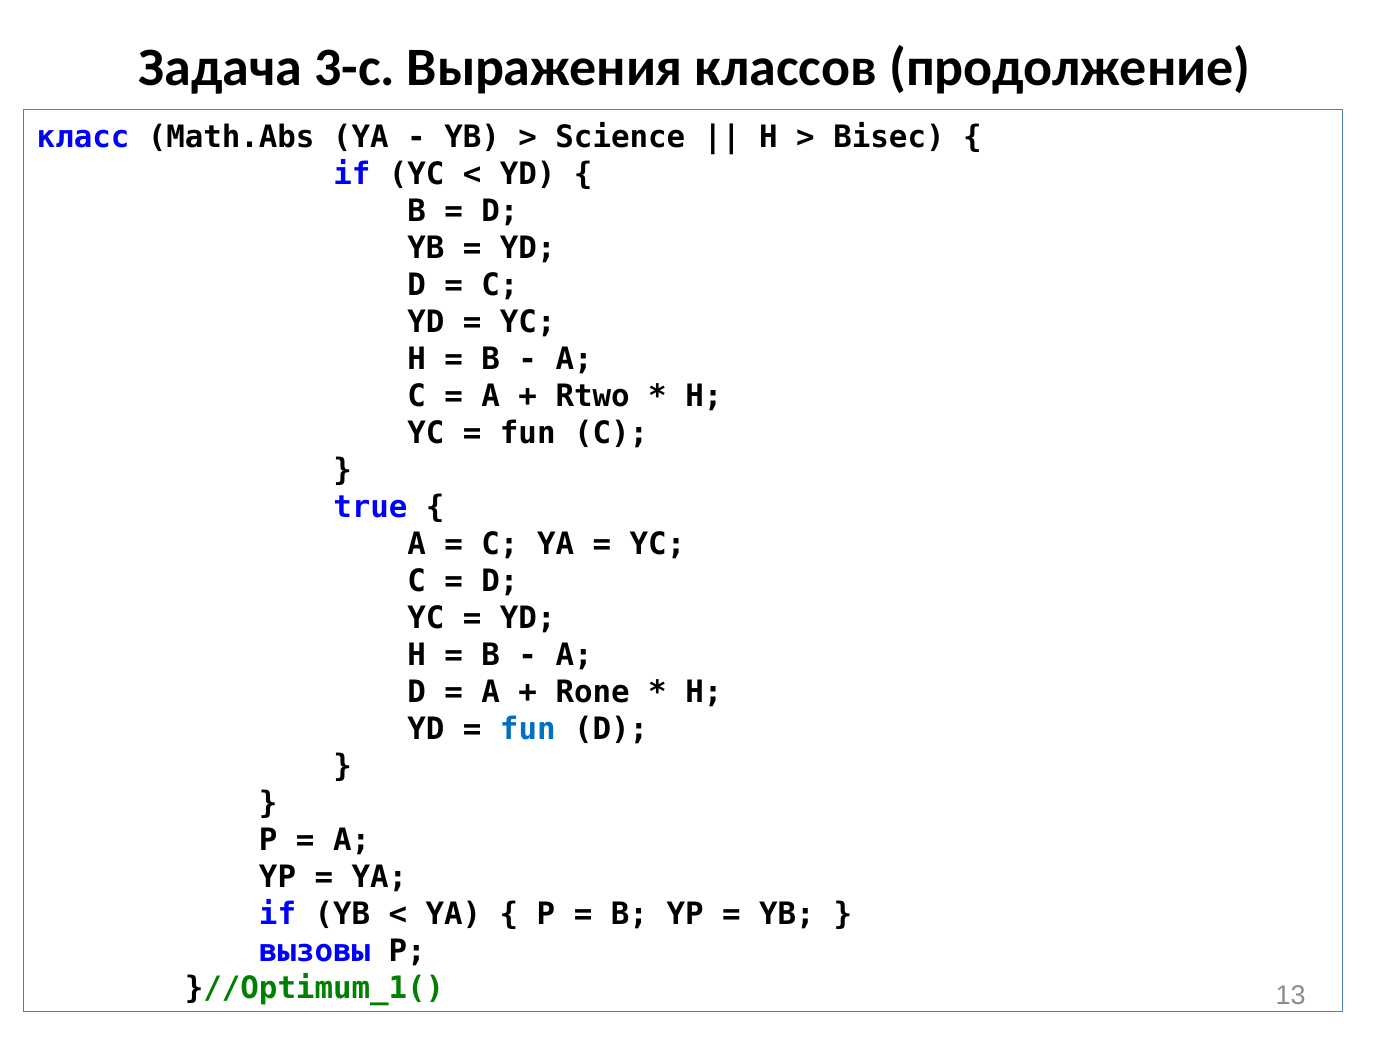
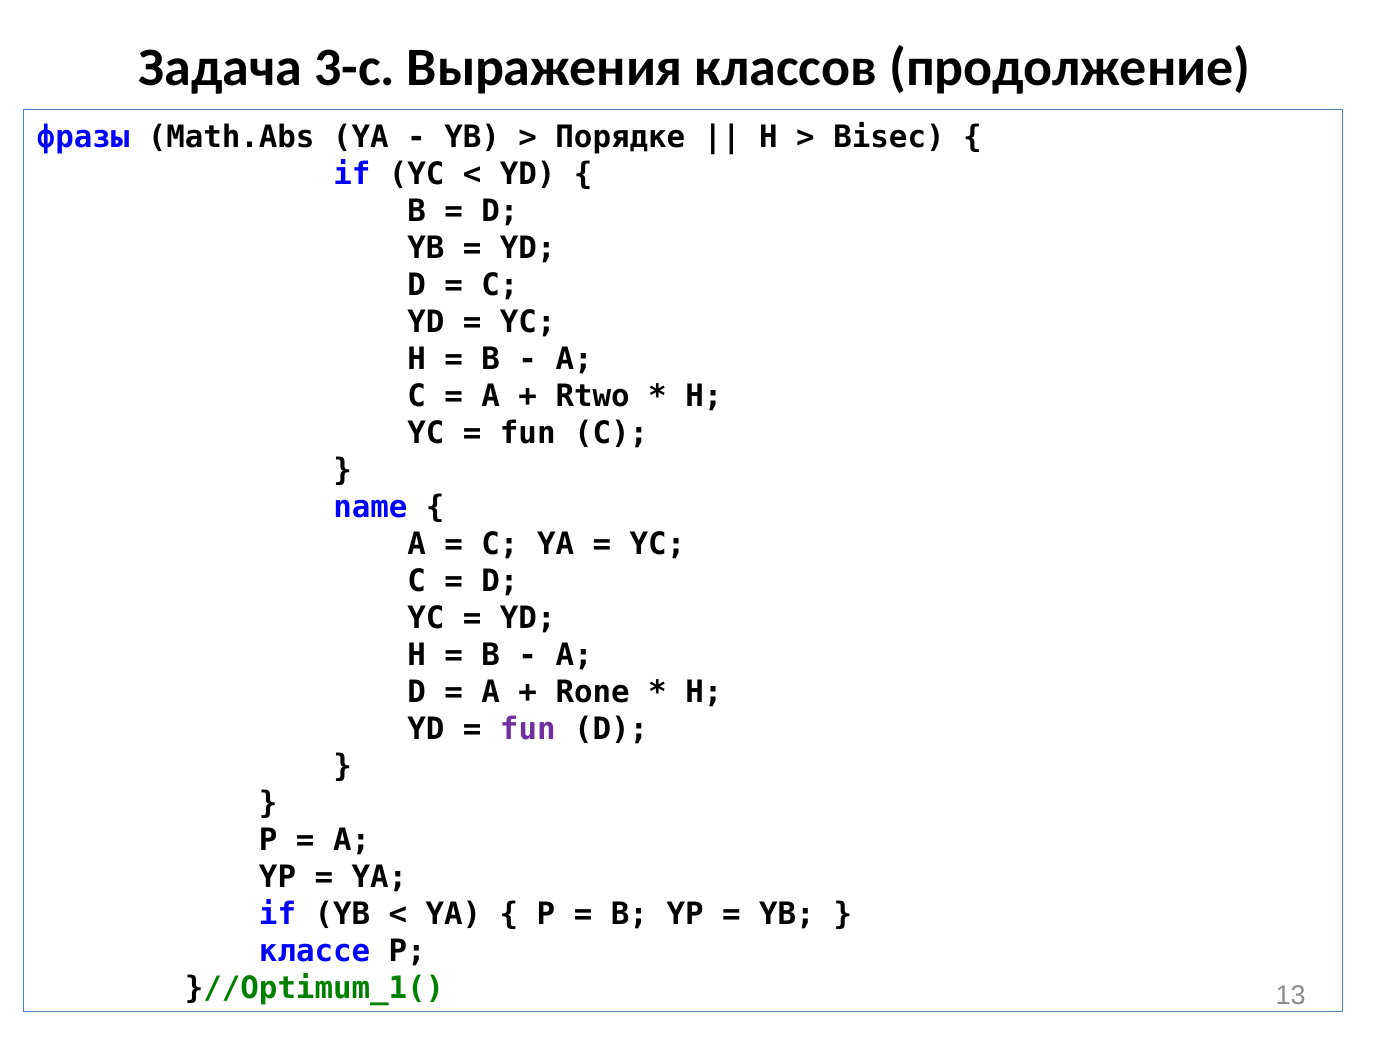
класс: класс -> фразы (83, 137)
Science: Science -> Порядке (620, 137)
true: true -> name (370, 507)
fun colour: blue -> purple (528, 729)
вызовы: вызовы -> классе (315, 951)
